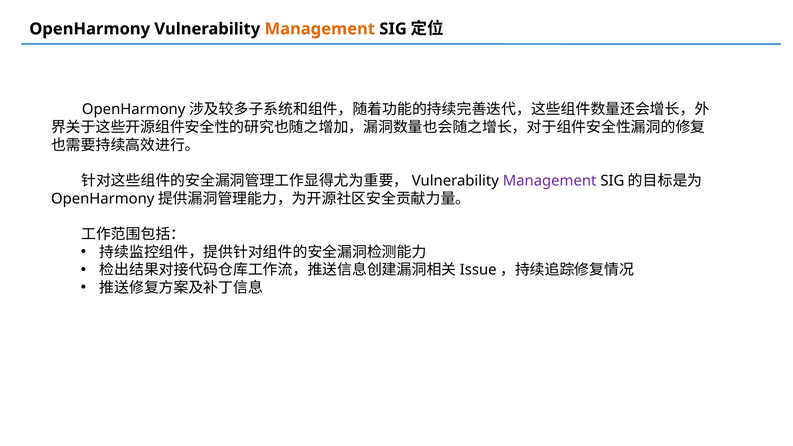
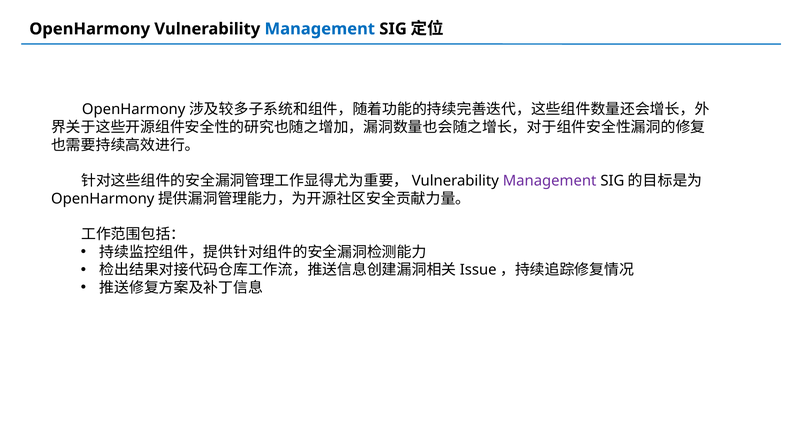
Management colour: orange -> blue (320, 29)
